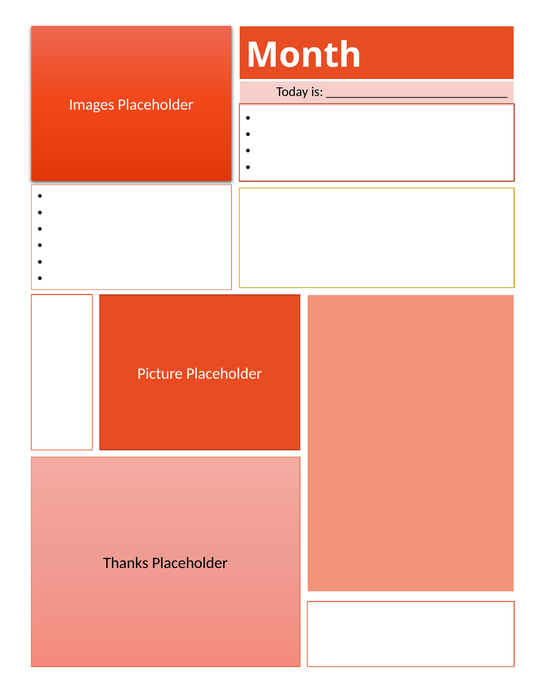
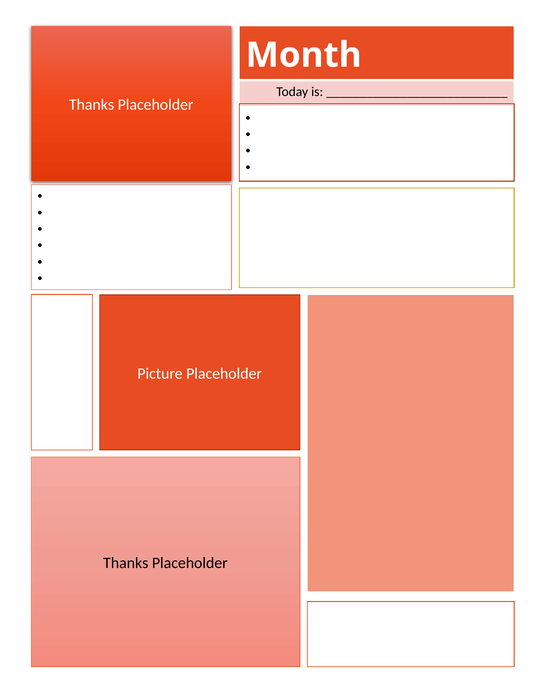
Images: Images -> Thanks (92, 105)
